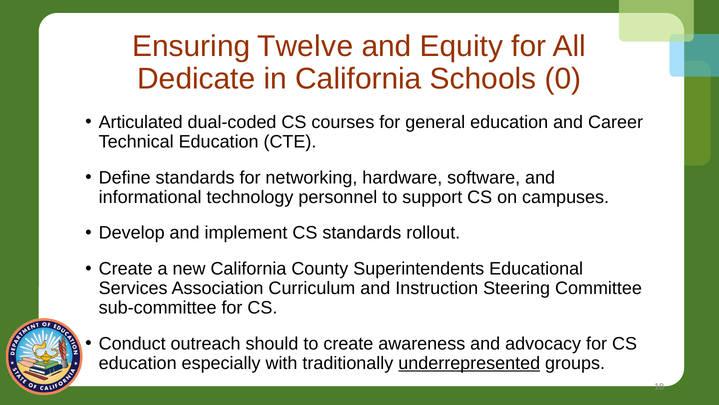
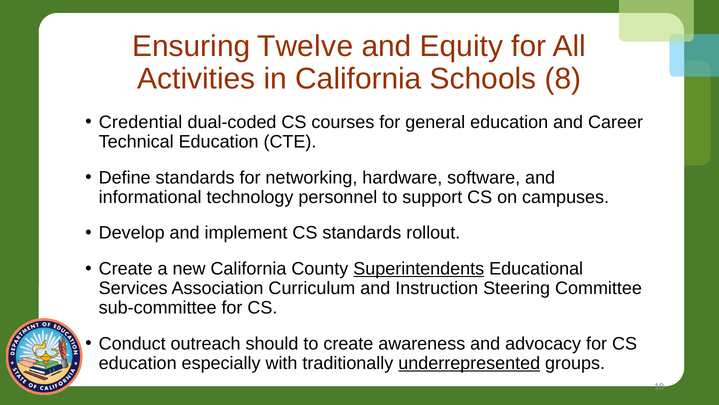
Dedicate: Dedicate -> Activities (196, 79)
0: 0 -> 8 (563, 79)
Articulated: Articulated -> Credential (141, 122)
Superintendents underline: none -> present (419, 269)
